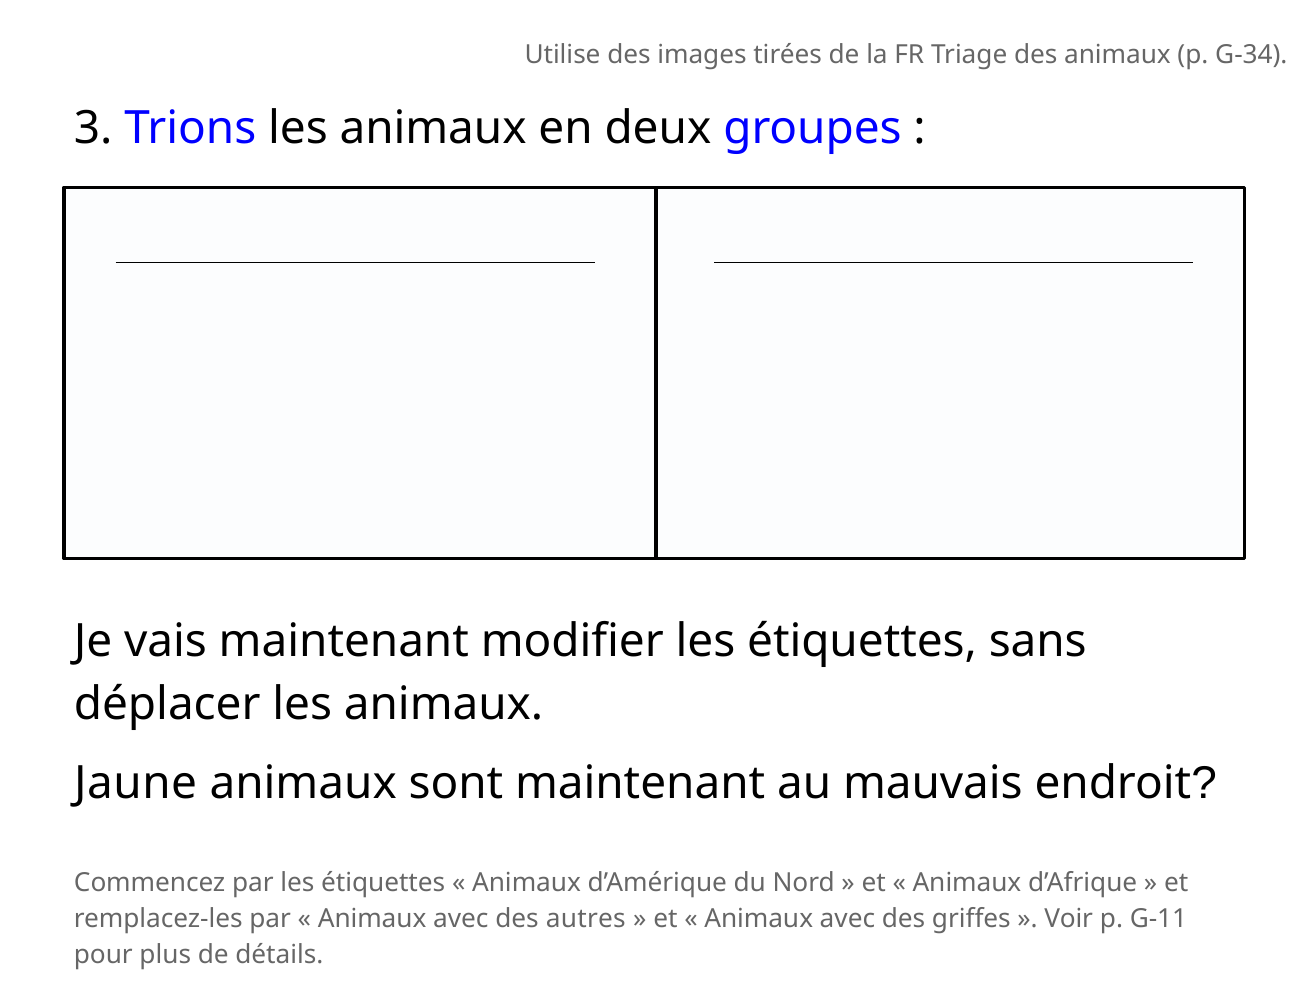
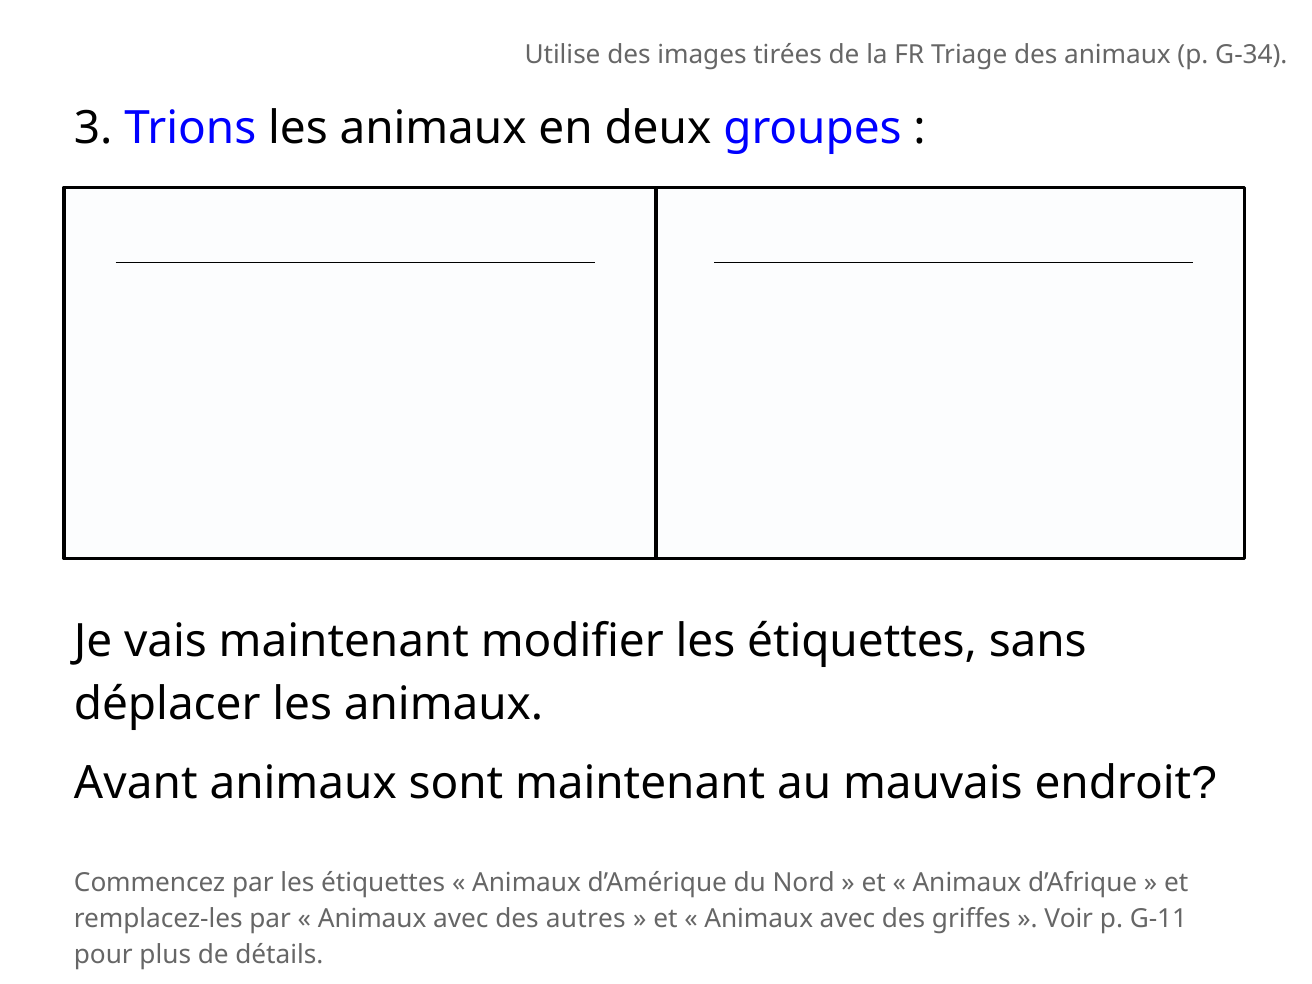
Jaune: Jaune -> Avant (136, 783)
